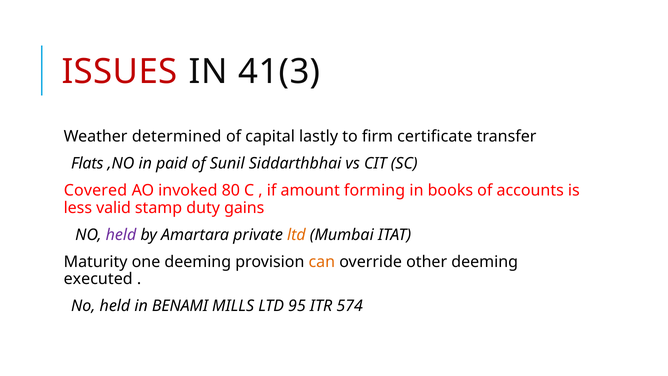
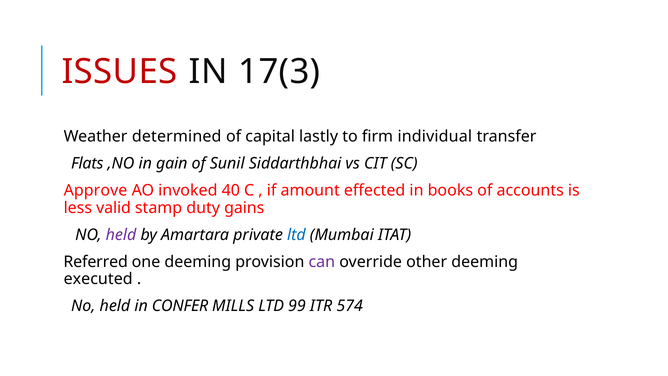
41(3: 41(3 -> 17(3 (279, 72)
certificate: certificate -> individual (435, 136)
paid: paid -> gain (172, 163)
Covered: Covered -> Approve (96, 190)
80: 80 -> 40 (231, 190)
forming: forming -> effected (375, 190)
ltd colour: orange -> blue (296, 235)
Maturity: Maturity -> Referred (96, 262)
can colour: orange -> purple (322, 262)
BENAMI: BENAMI -> CONFER (180, 306)
95: 95 -> 99 (297, 306)
